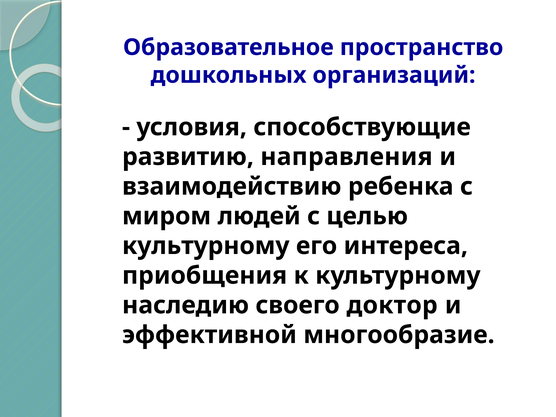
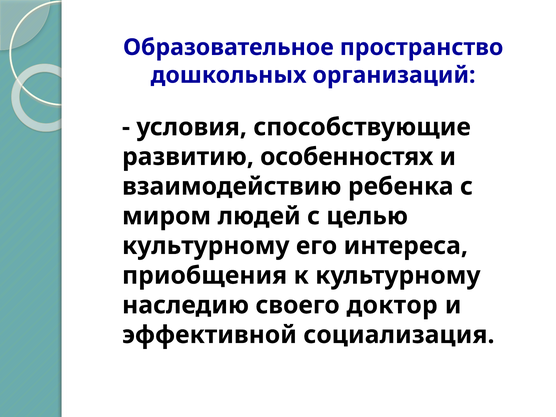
направления: направления -> особенностях (347, 157)
многообразие: многообразие -> социализация (399, 335)
